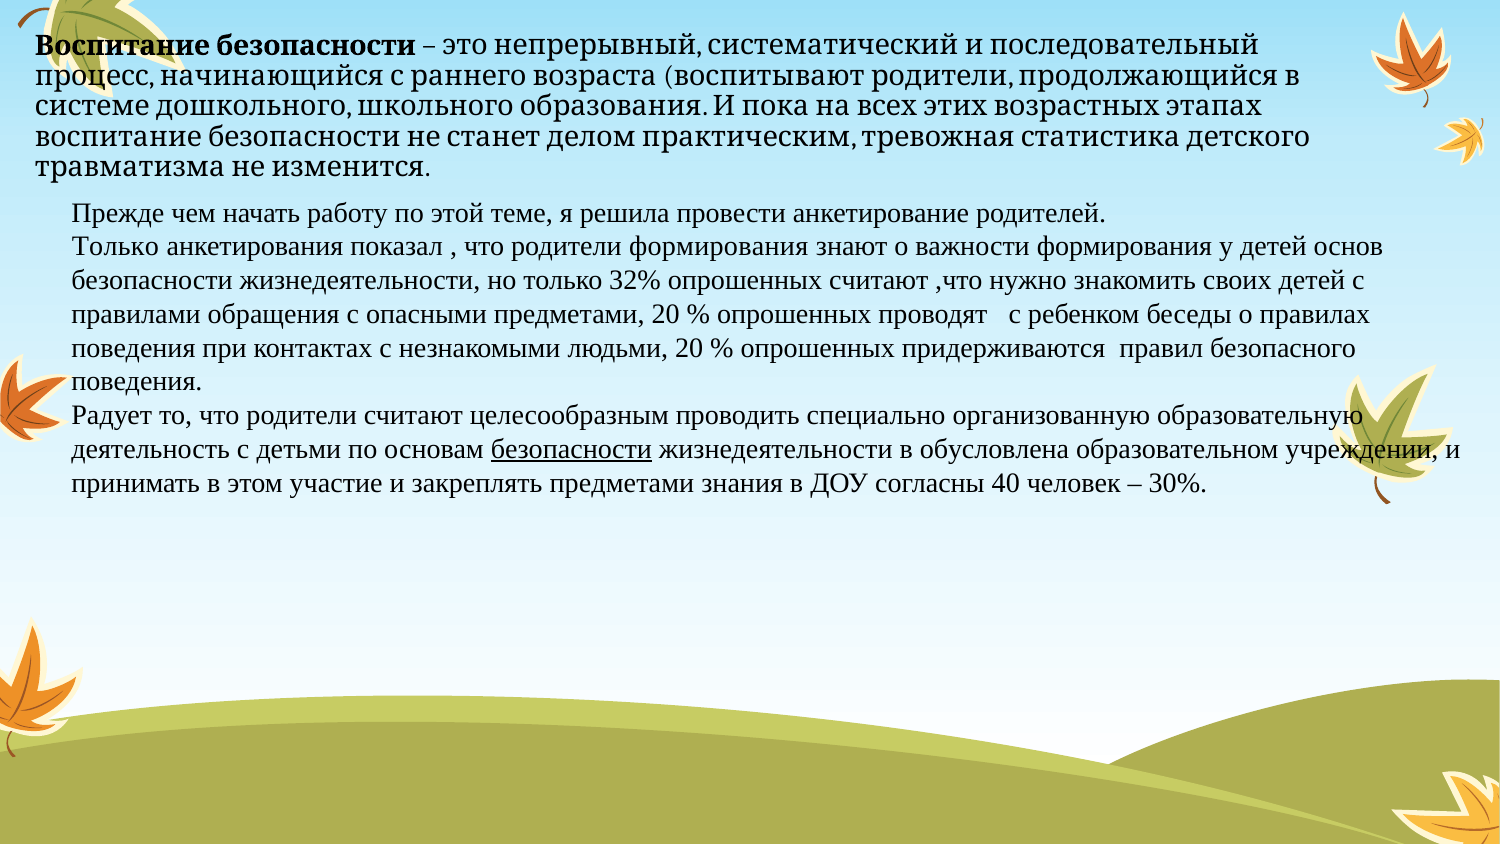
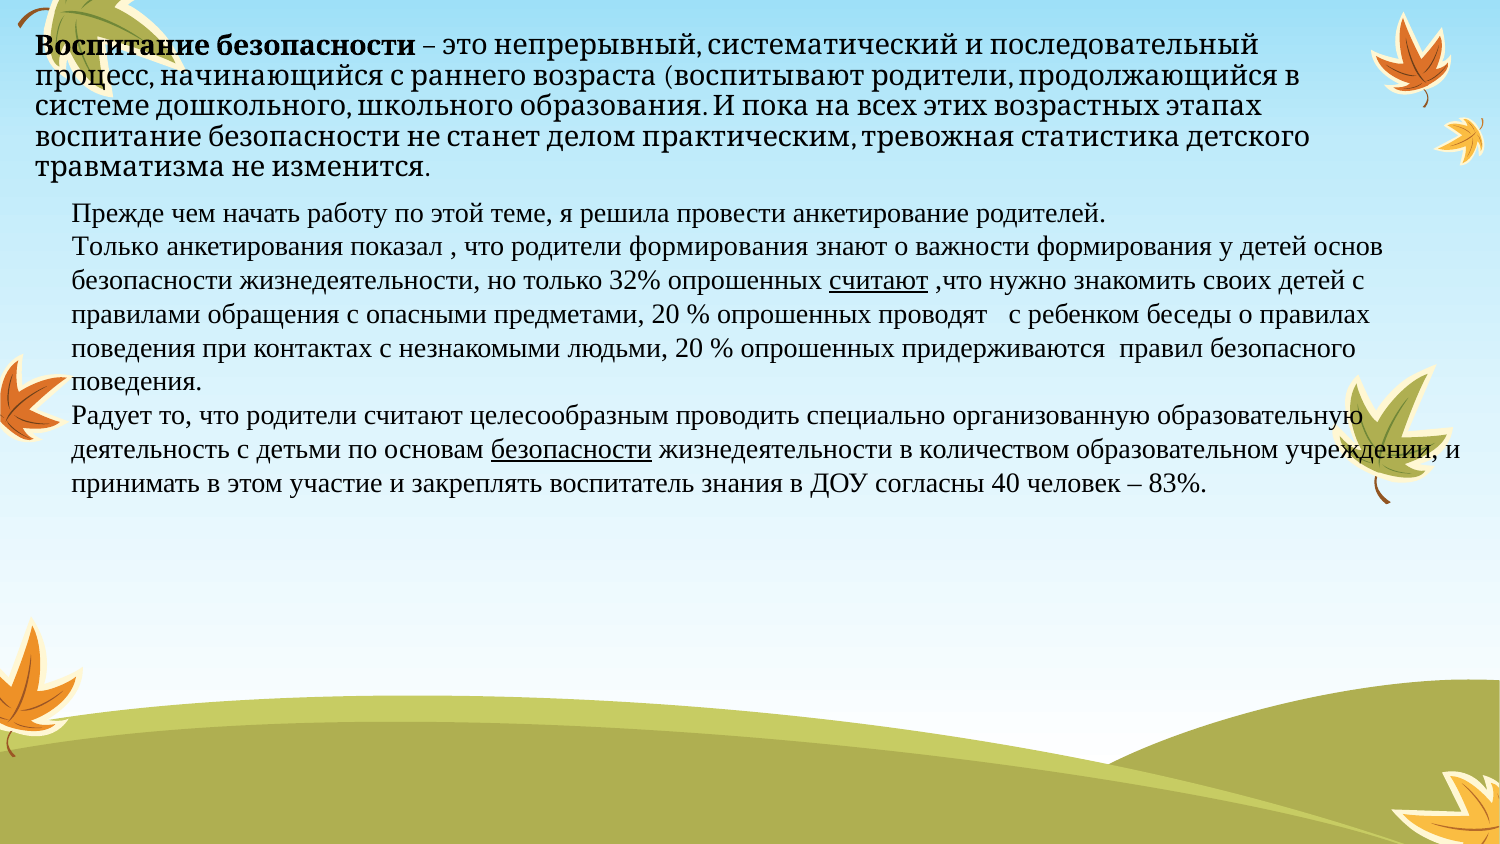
считают underline: none -> present (879, 280)
обусловлена: обусловлена -> количеством (995, 449)
закреплять предметами: предметами -> воспитатель (622, 483)
30%: 30% -> 83% (1178, 483)
